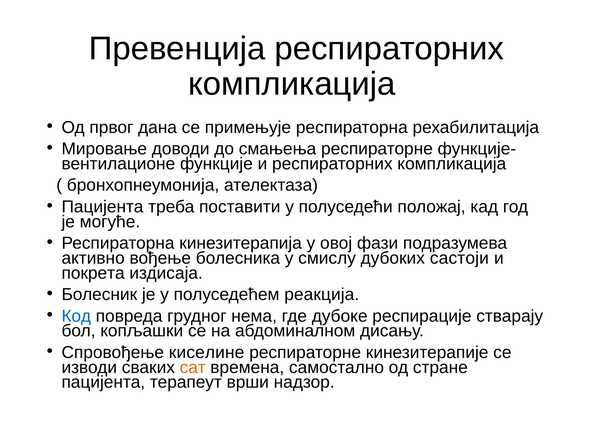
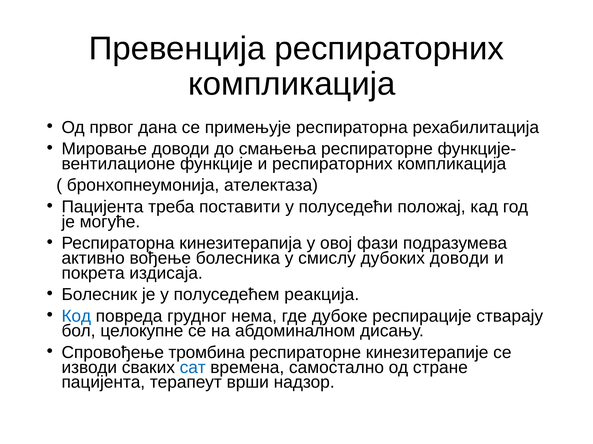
дубоких састоји: састоји -> доводи (459, 259)
копљашки: копљашки -> целокупне (142, 331)
киселине: киселине -> тромбина (207, 353)
сат colour: orange -> blue (193, 368)
